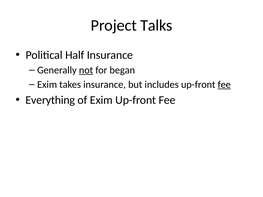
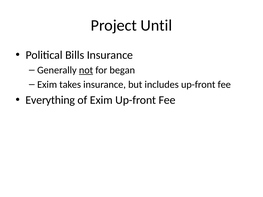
Talks: Talks -> Until (156, 25)
Half: Half -> Bills (75, 55)
fee underline: present -> none (224, 85)
